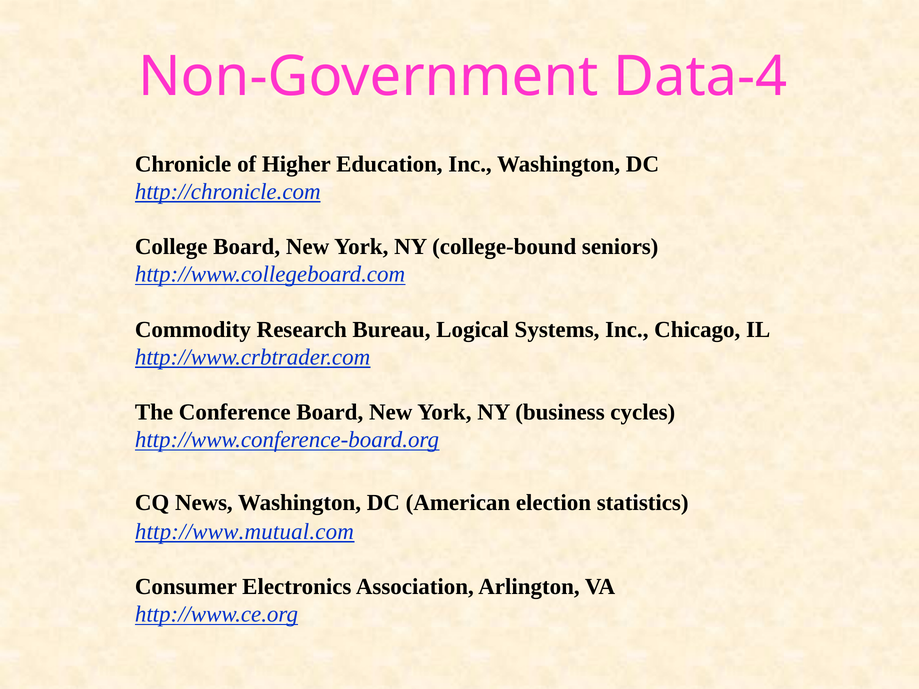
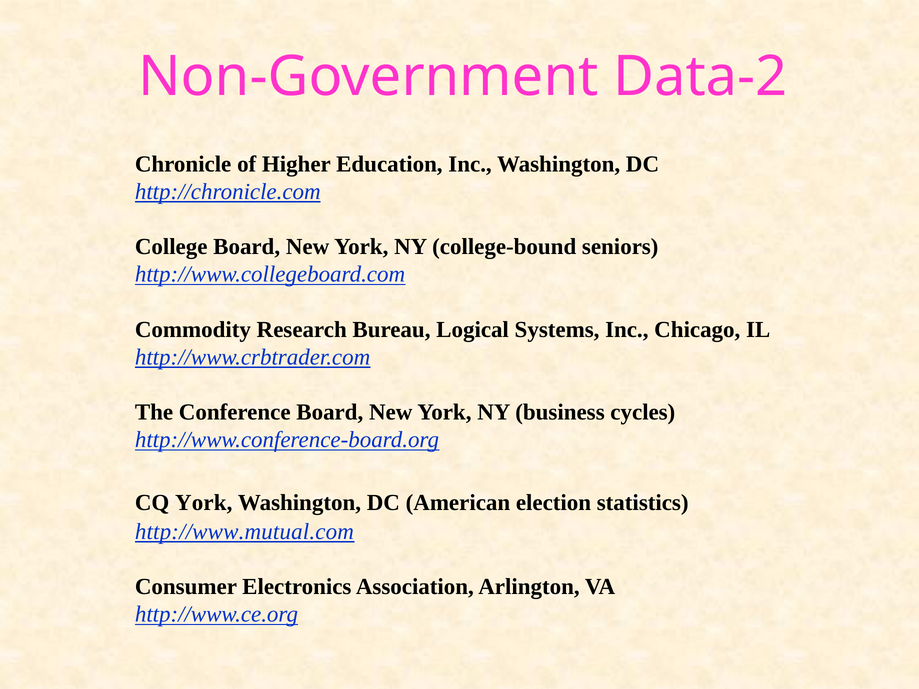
Data-4: Data-4 -> Data-2 (700, 77)
CQ News: News -> York (204, 503)
